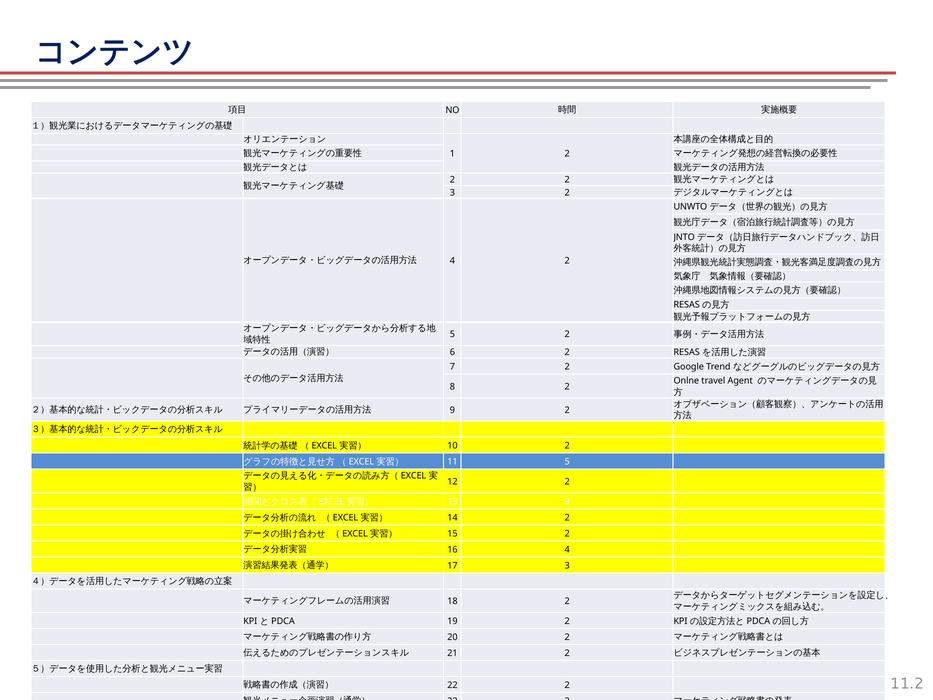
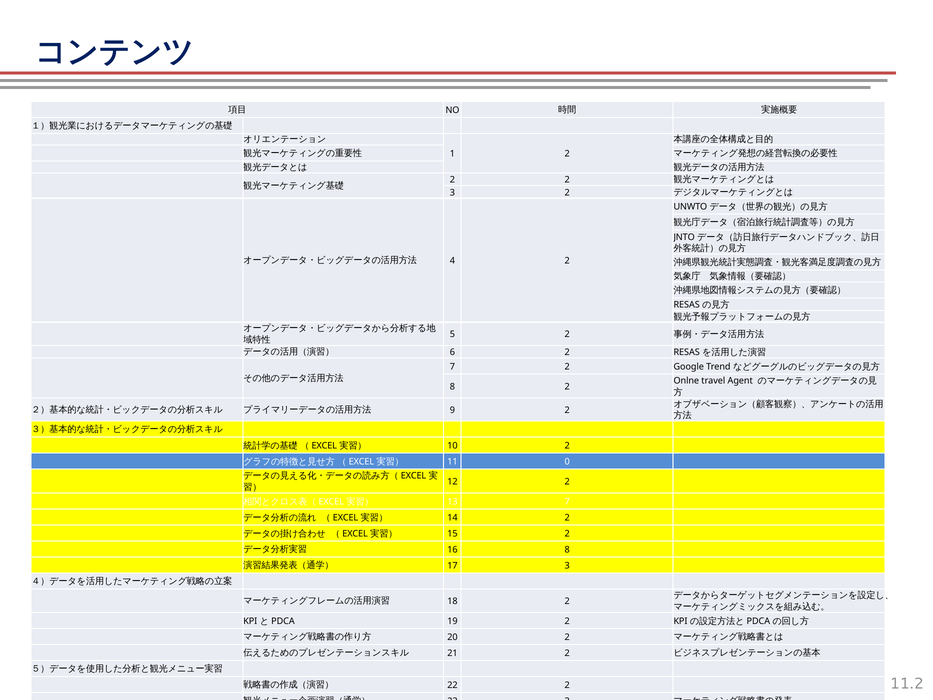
11 5: 5 -> 0 (567, 462)
13 9: 9 -> 7 (567, 501)
16 4: 4 -> 8 (567, 549)
